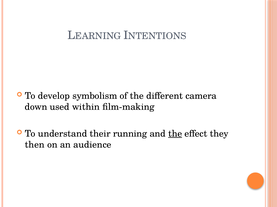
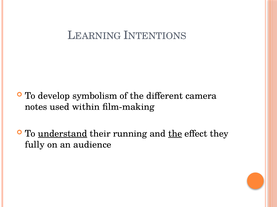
down: down -> notes (36, 107)
understand underline: none -> present (63, 134)
then: then -> fully (35, 145)
